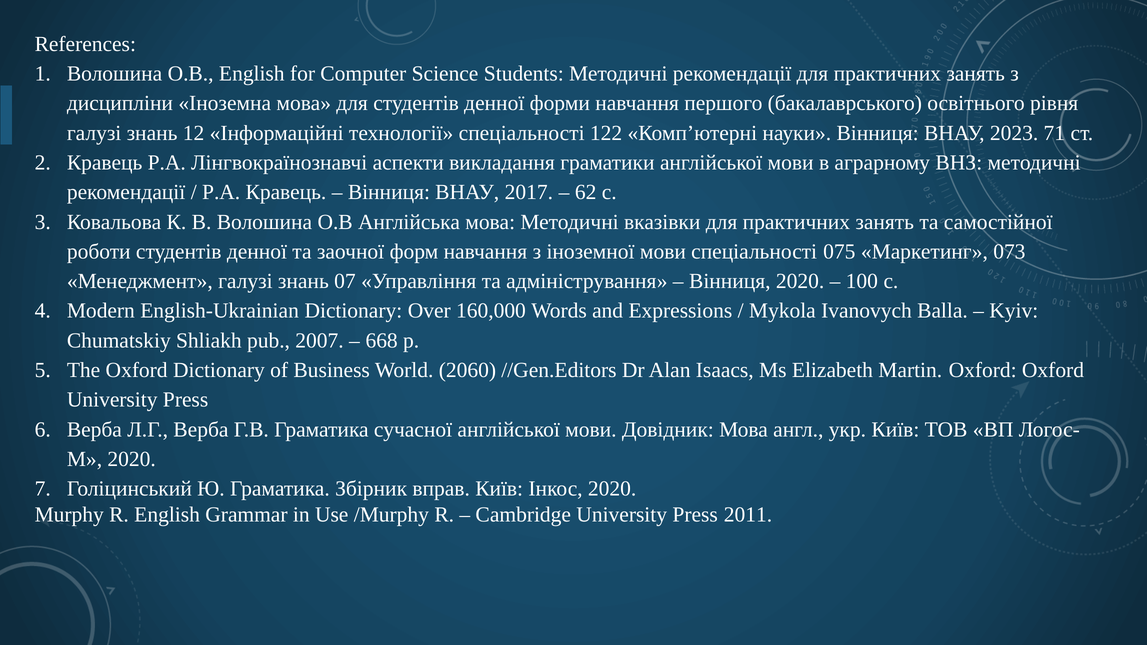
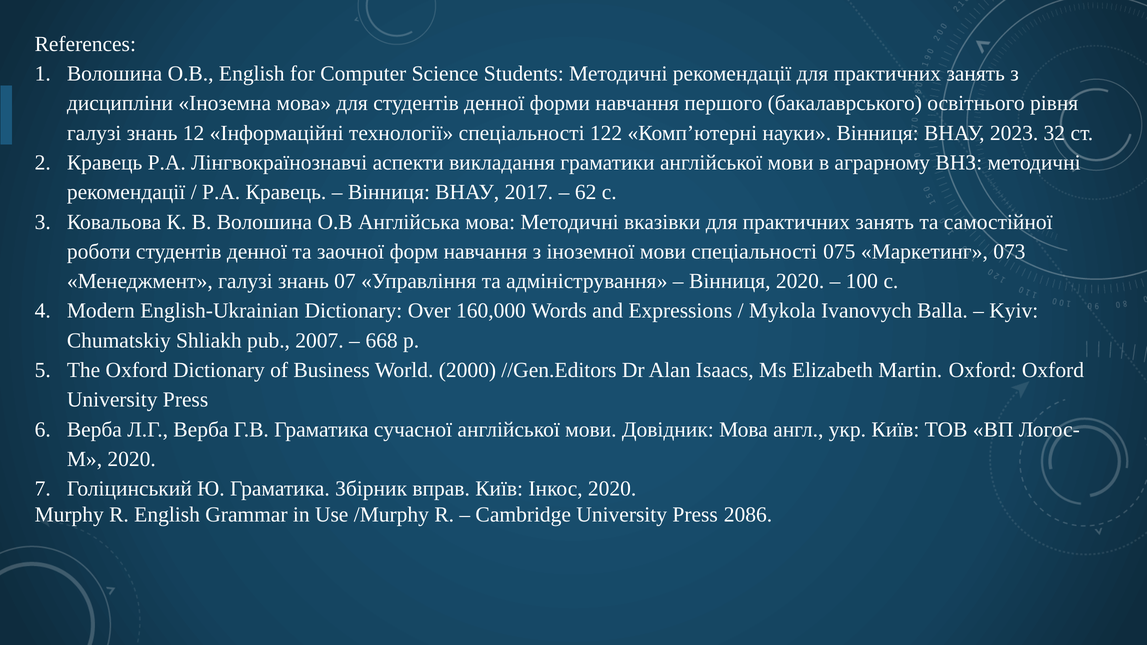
71: 71 -> 32 (1054, 133)
2060: 2060 -> 2000 (467, 370)
2011: 2011 -> 2086 (748, 515)
